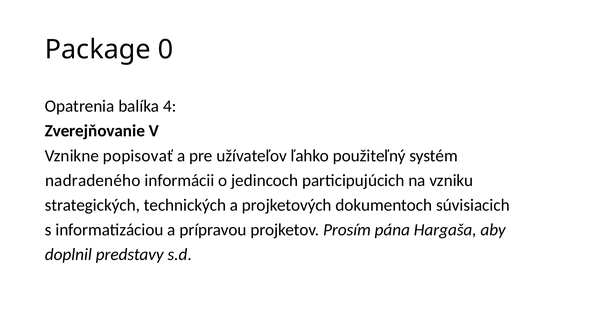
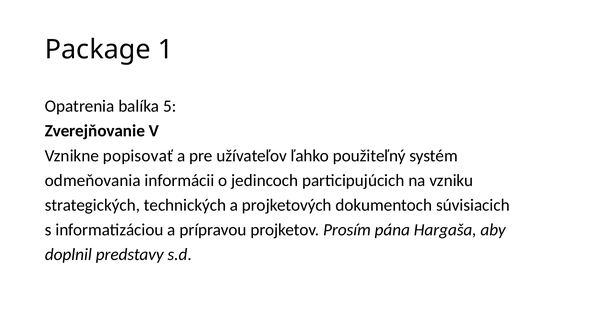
0: 0 -> 1 (165, 49)
4: 4 -> 5 (170, 106)
nadradeného: nadradeného -> odmeňovania (93, 180)
